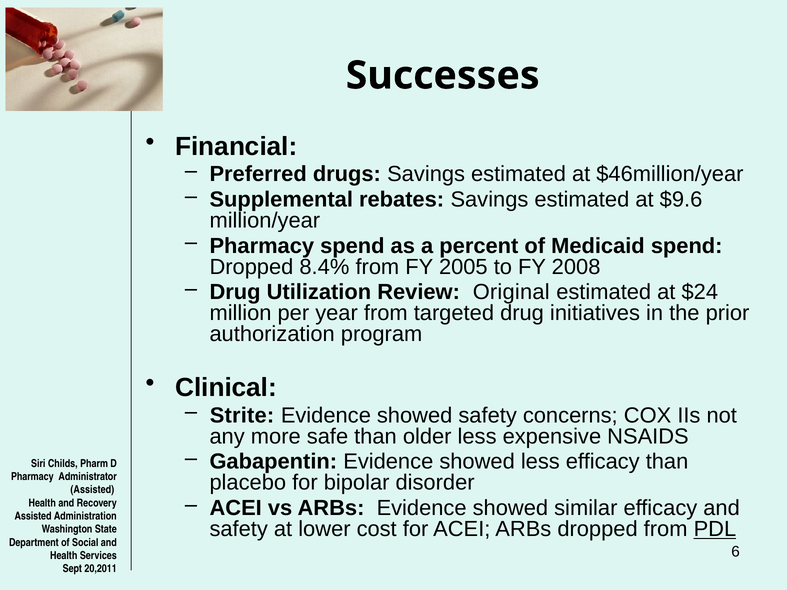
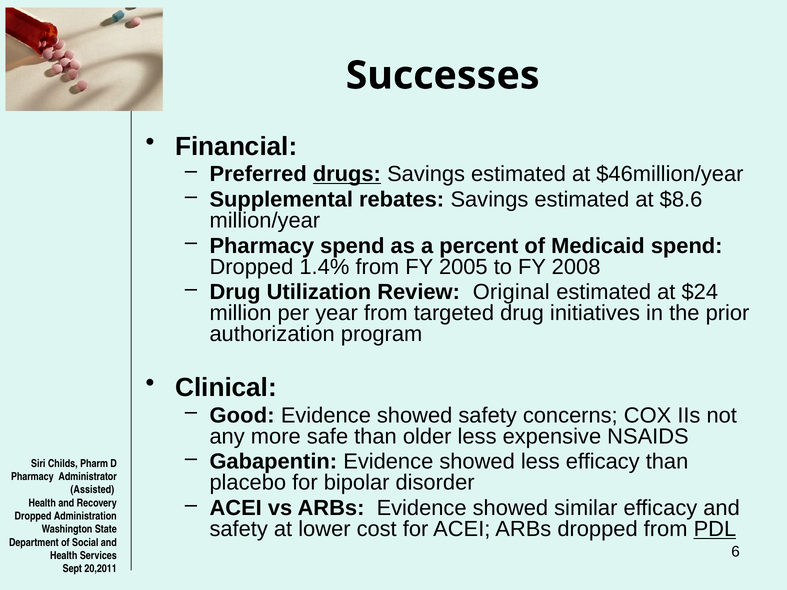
drugs underline: none -> present (347, 174)
$9.6: $9.6 -> $8.6 (681, 200)
8.4%: 8.4% -> 1.4% (324, 267)
Strite: Strite -> Good (242, 416)
Assisted: Assisted -> Dropped (33, 516)
